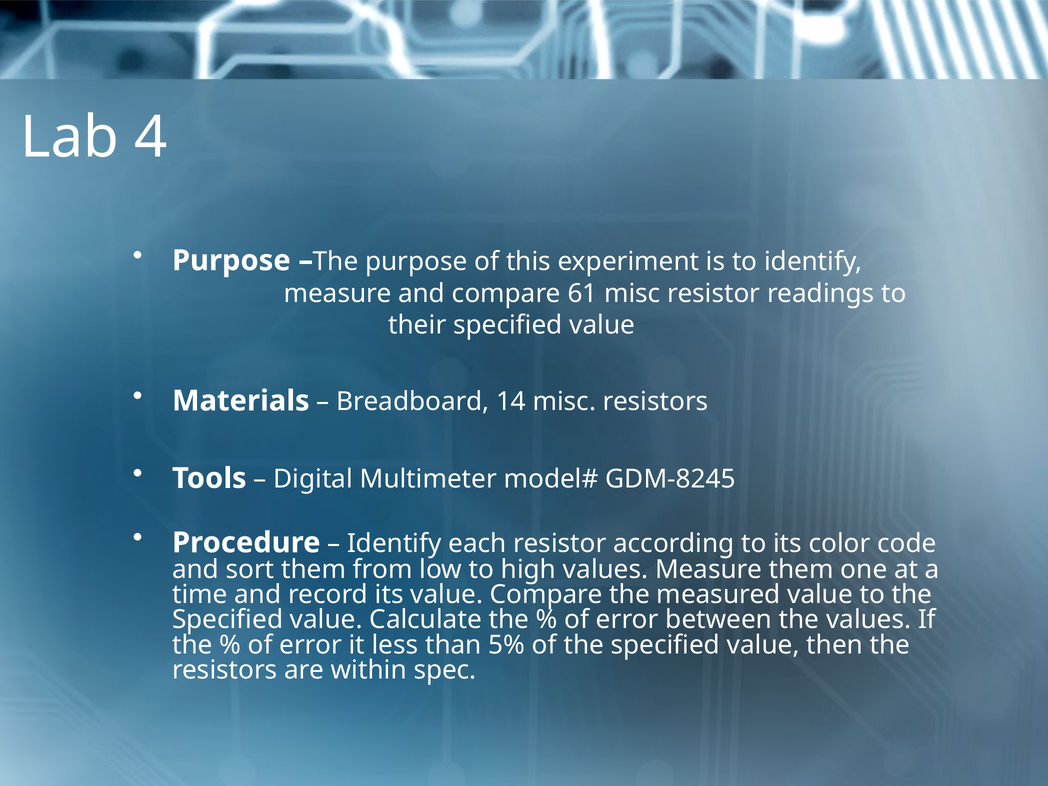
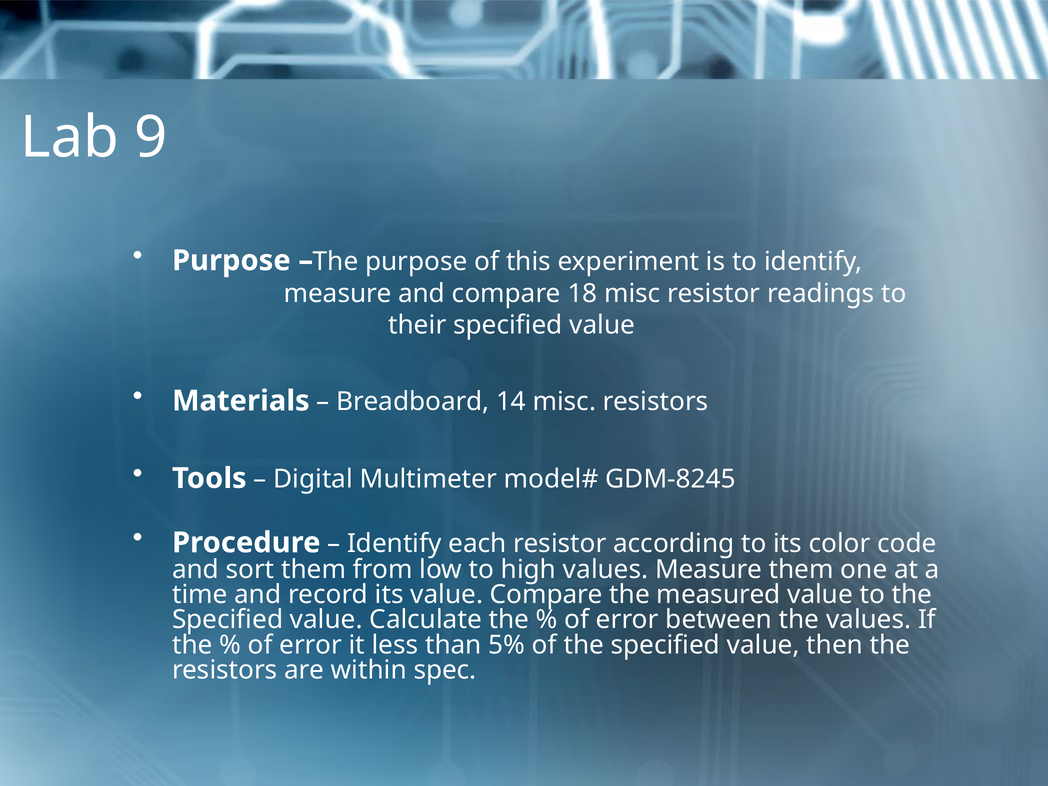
4: 4 -> 9 (151, 138)
61: 61 -> 18 (582, 294)
